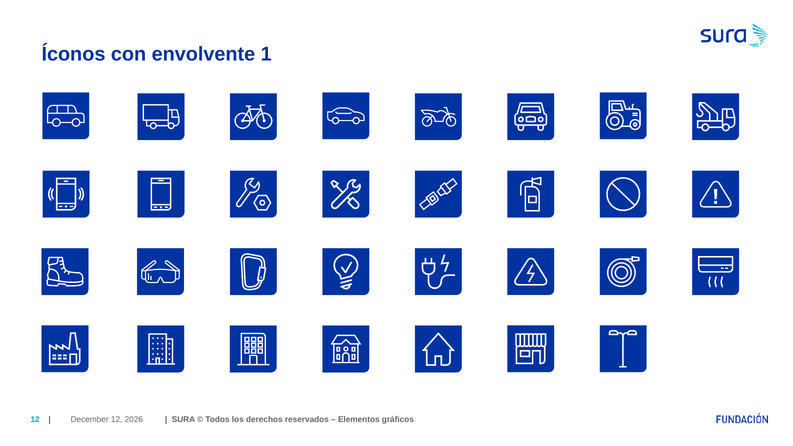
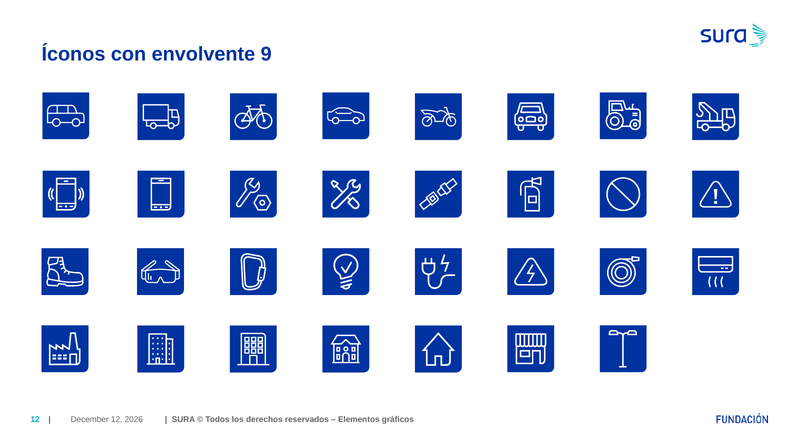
1: 1 -> 9 (266, 54)
